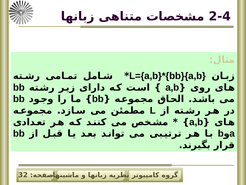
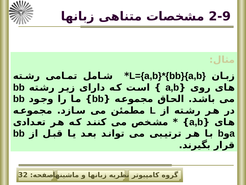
2-4: 2-4 -> 2-9 (220, 16)
